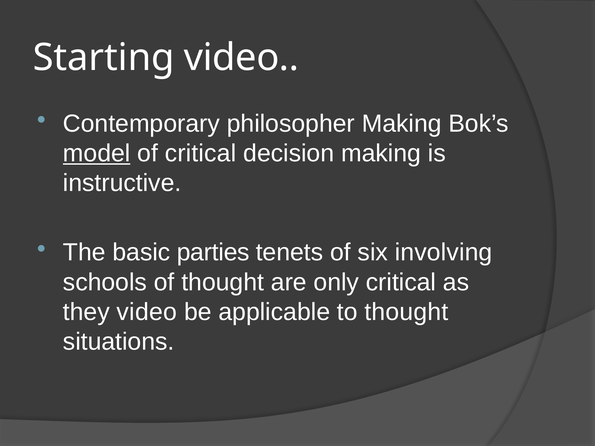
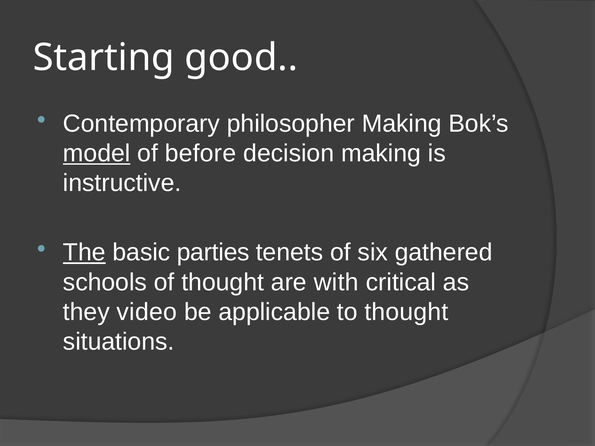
Starting video: video -> good (241, 58)
of critical: critical -> before (201, 153)
The underline: none -> present (84, 253)
involving: involving -> gathered (444, 253)
only: only -> with (336, 282)
